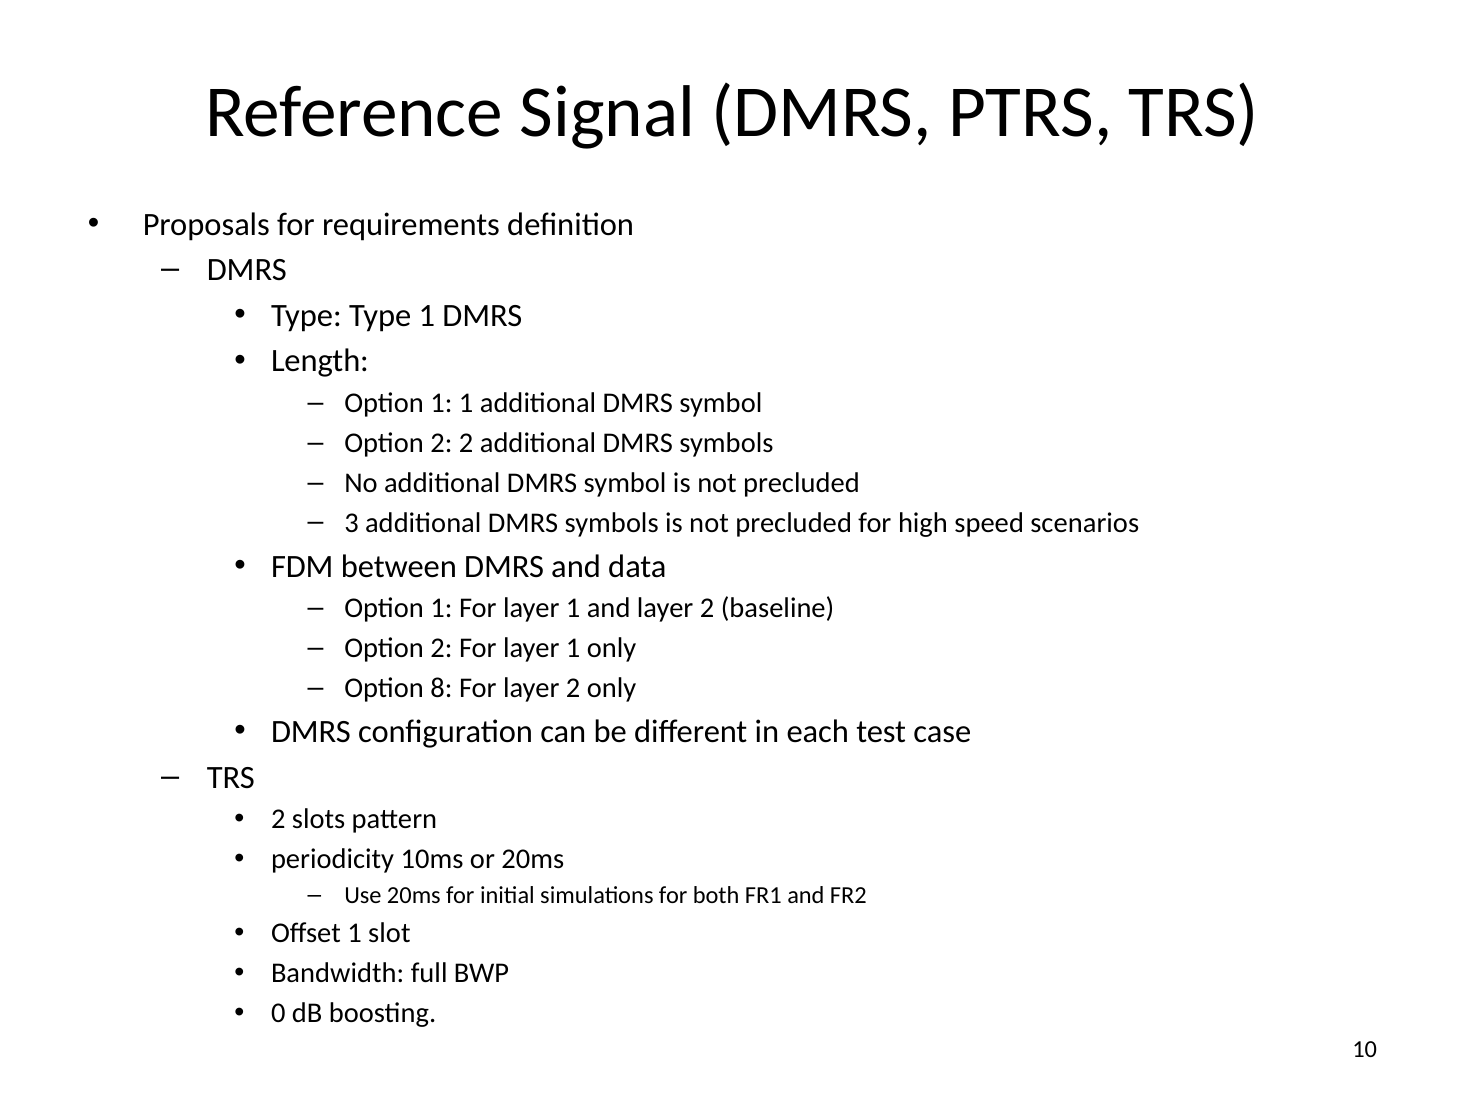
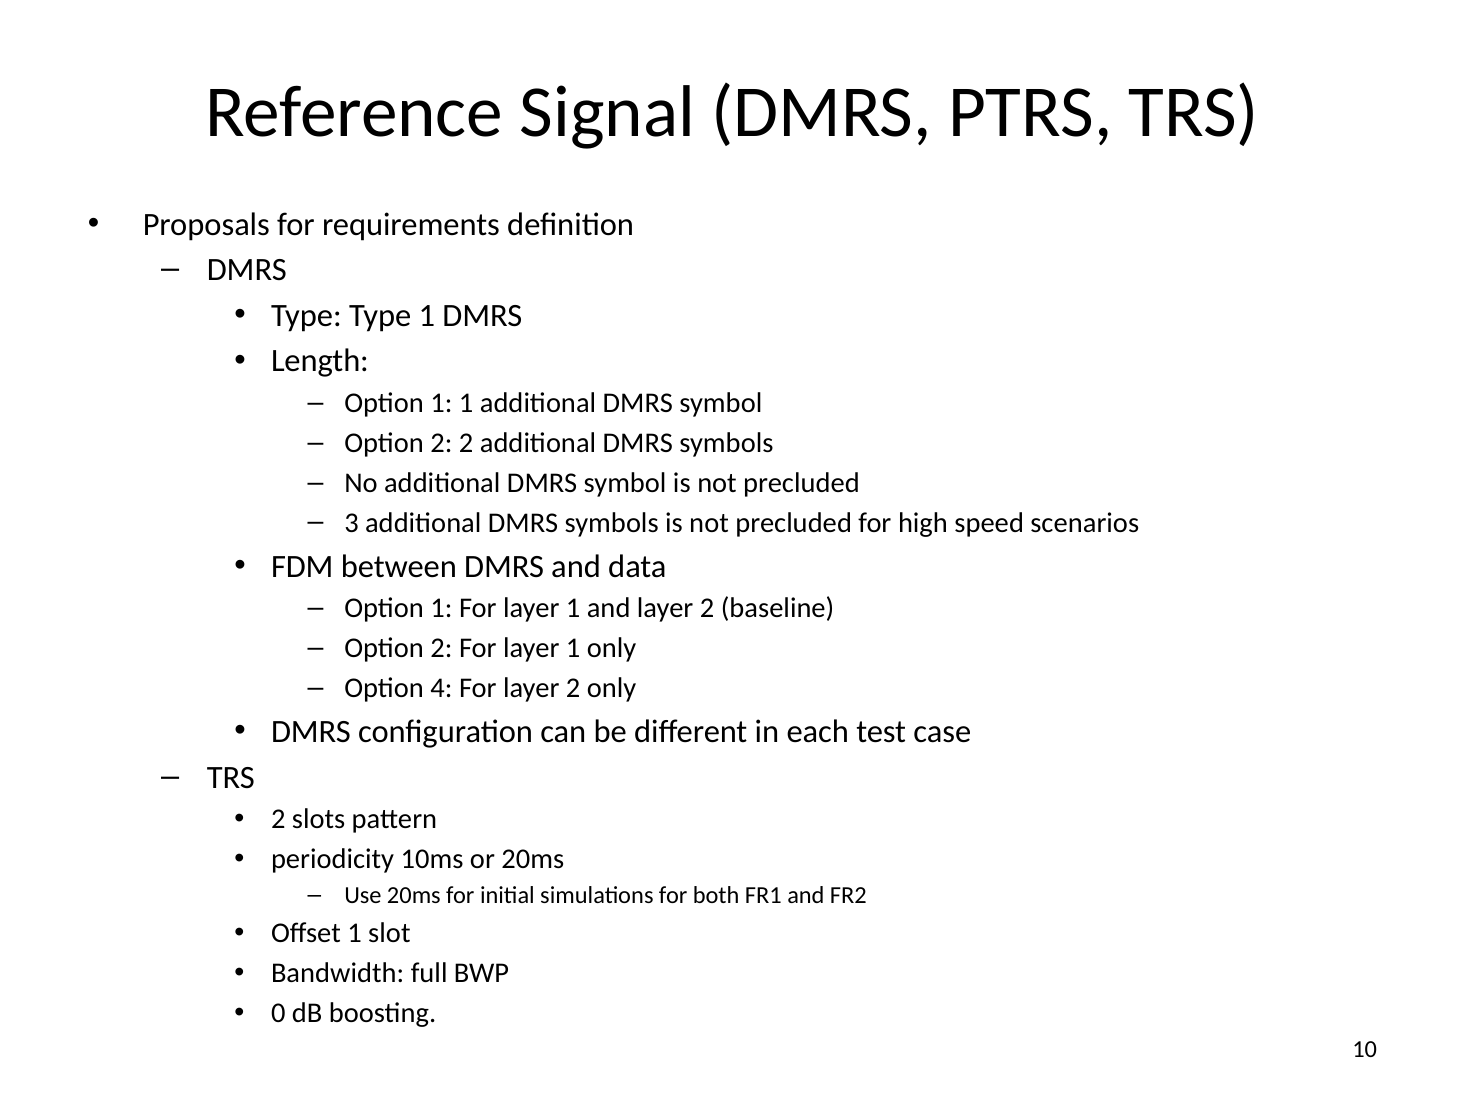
8: 8 -> 4 (441, 688)
